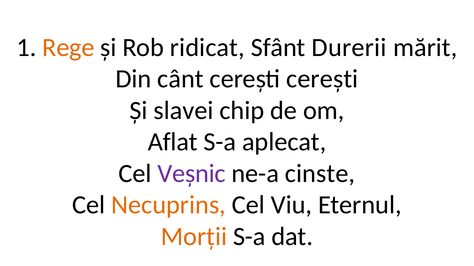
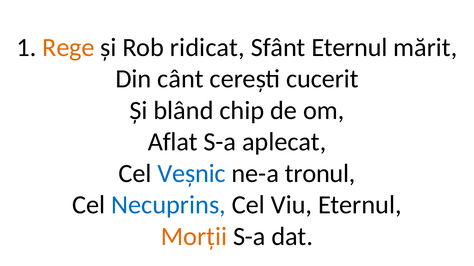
Sfânt Durerii: Durerii -> Eternul (349, 47)
cerești cerești: cerești -> cucerit (322, 79)
slavei: slavei -> blând (183, 111)
Veșnic colour: purple -> blue (192, 174)
cinste: cinste -> tronul (320, 174)
Necuprins colour: orange -> blue (169, 205)
